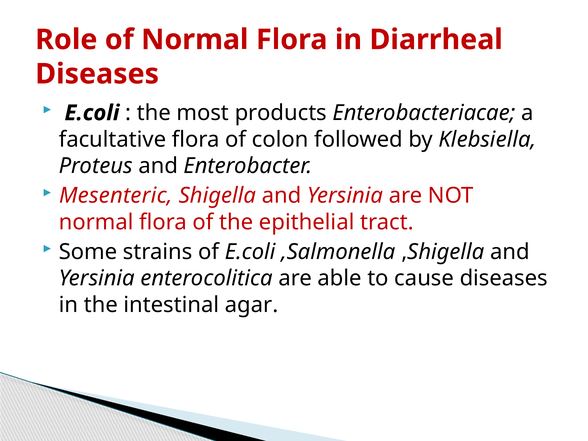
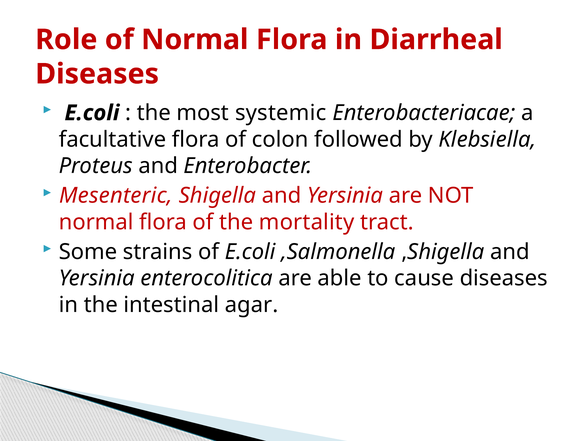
products: products -> systemic (281, 113)
epithelial: epithelial -> mortality (307, 222)
